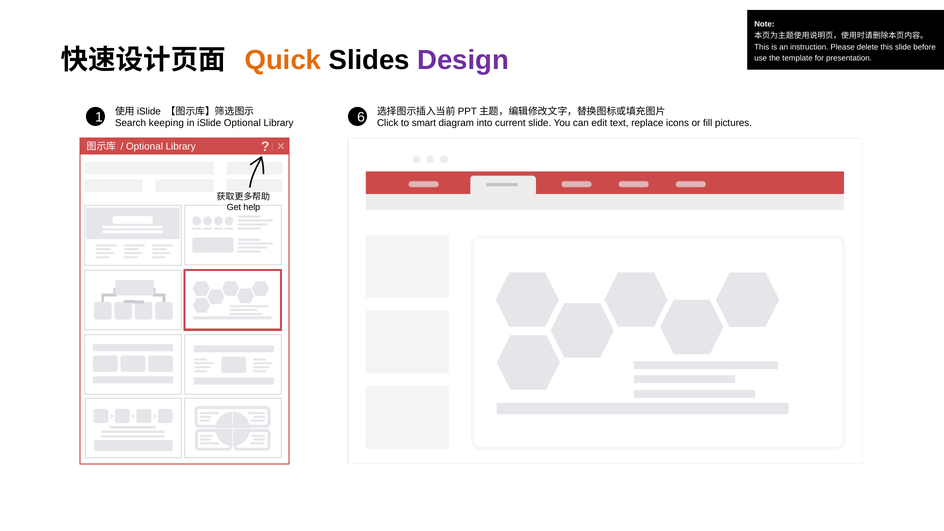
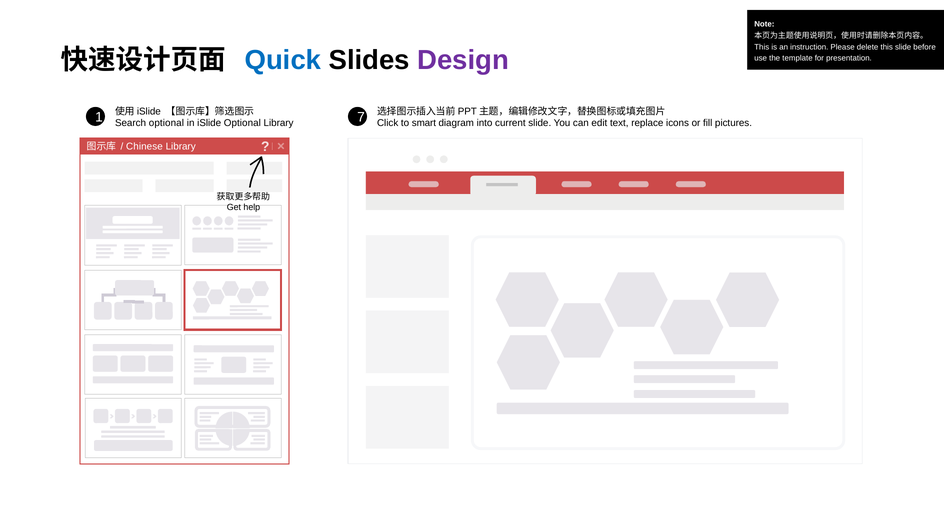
Quick colour: orange -> blue (283, 60)
6: 6 -> 7 (361, 117)
Search keeping: keeping -> optional (166, 123)
Optional: Optional -> Chinese (144, 147)
